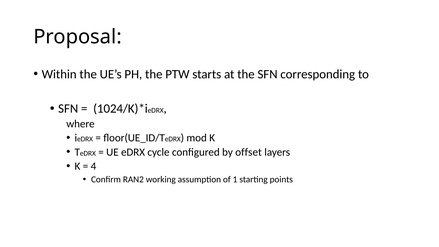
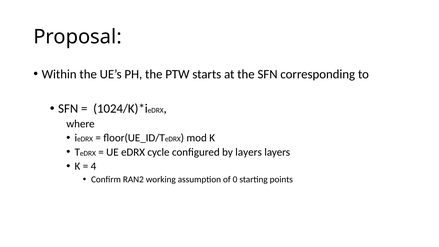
by offset: offset -> layers (249, 152)
1: 1 -> 0 (235, 179)
